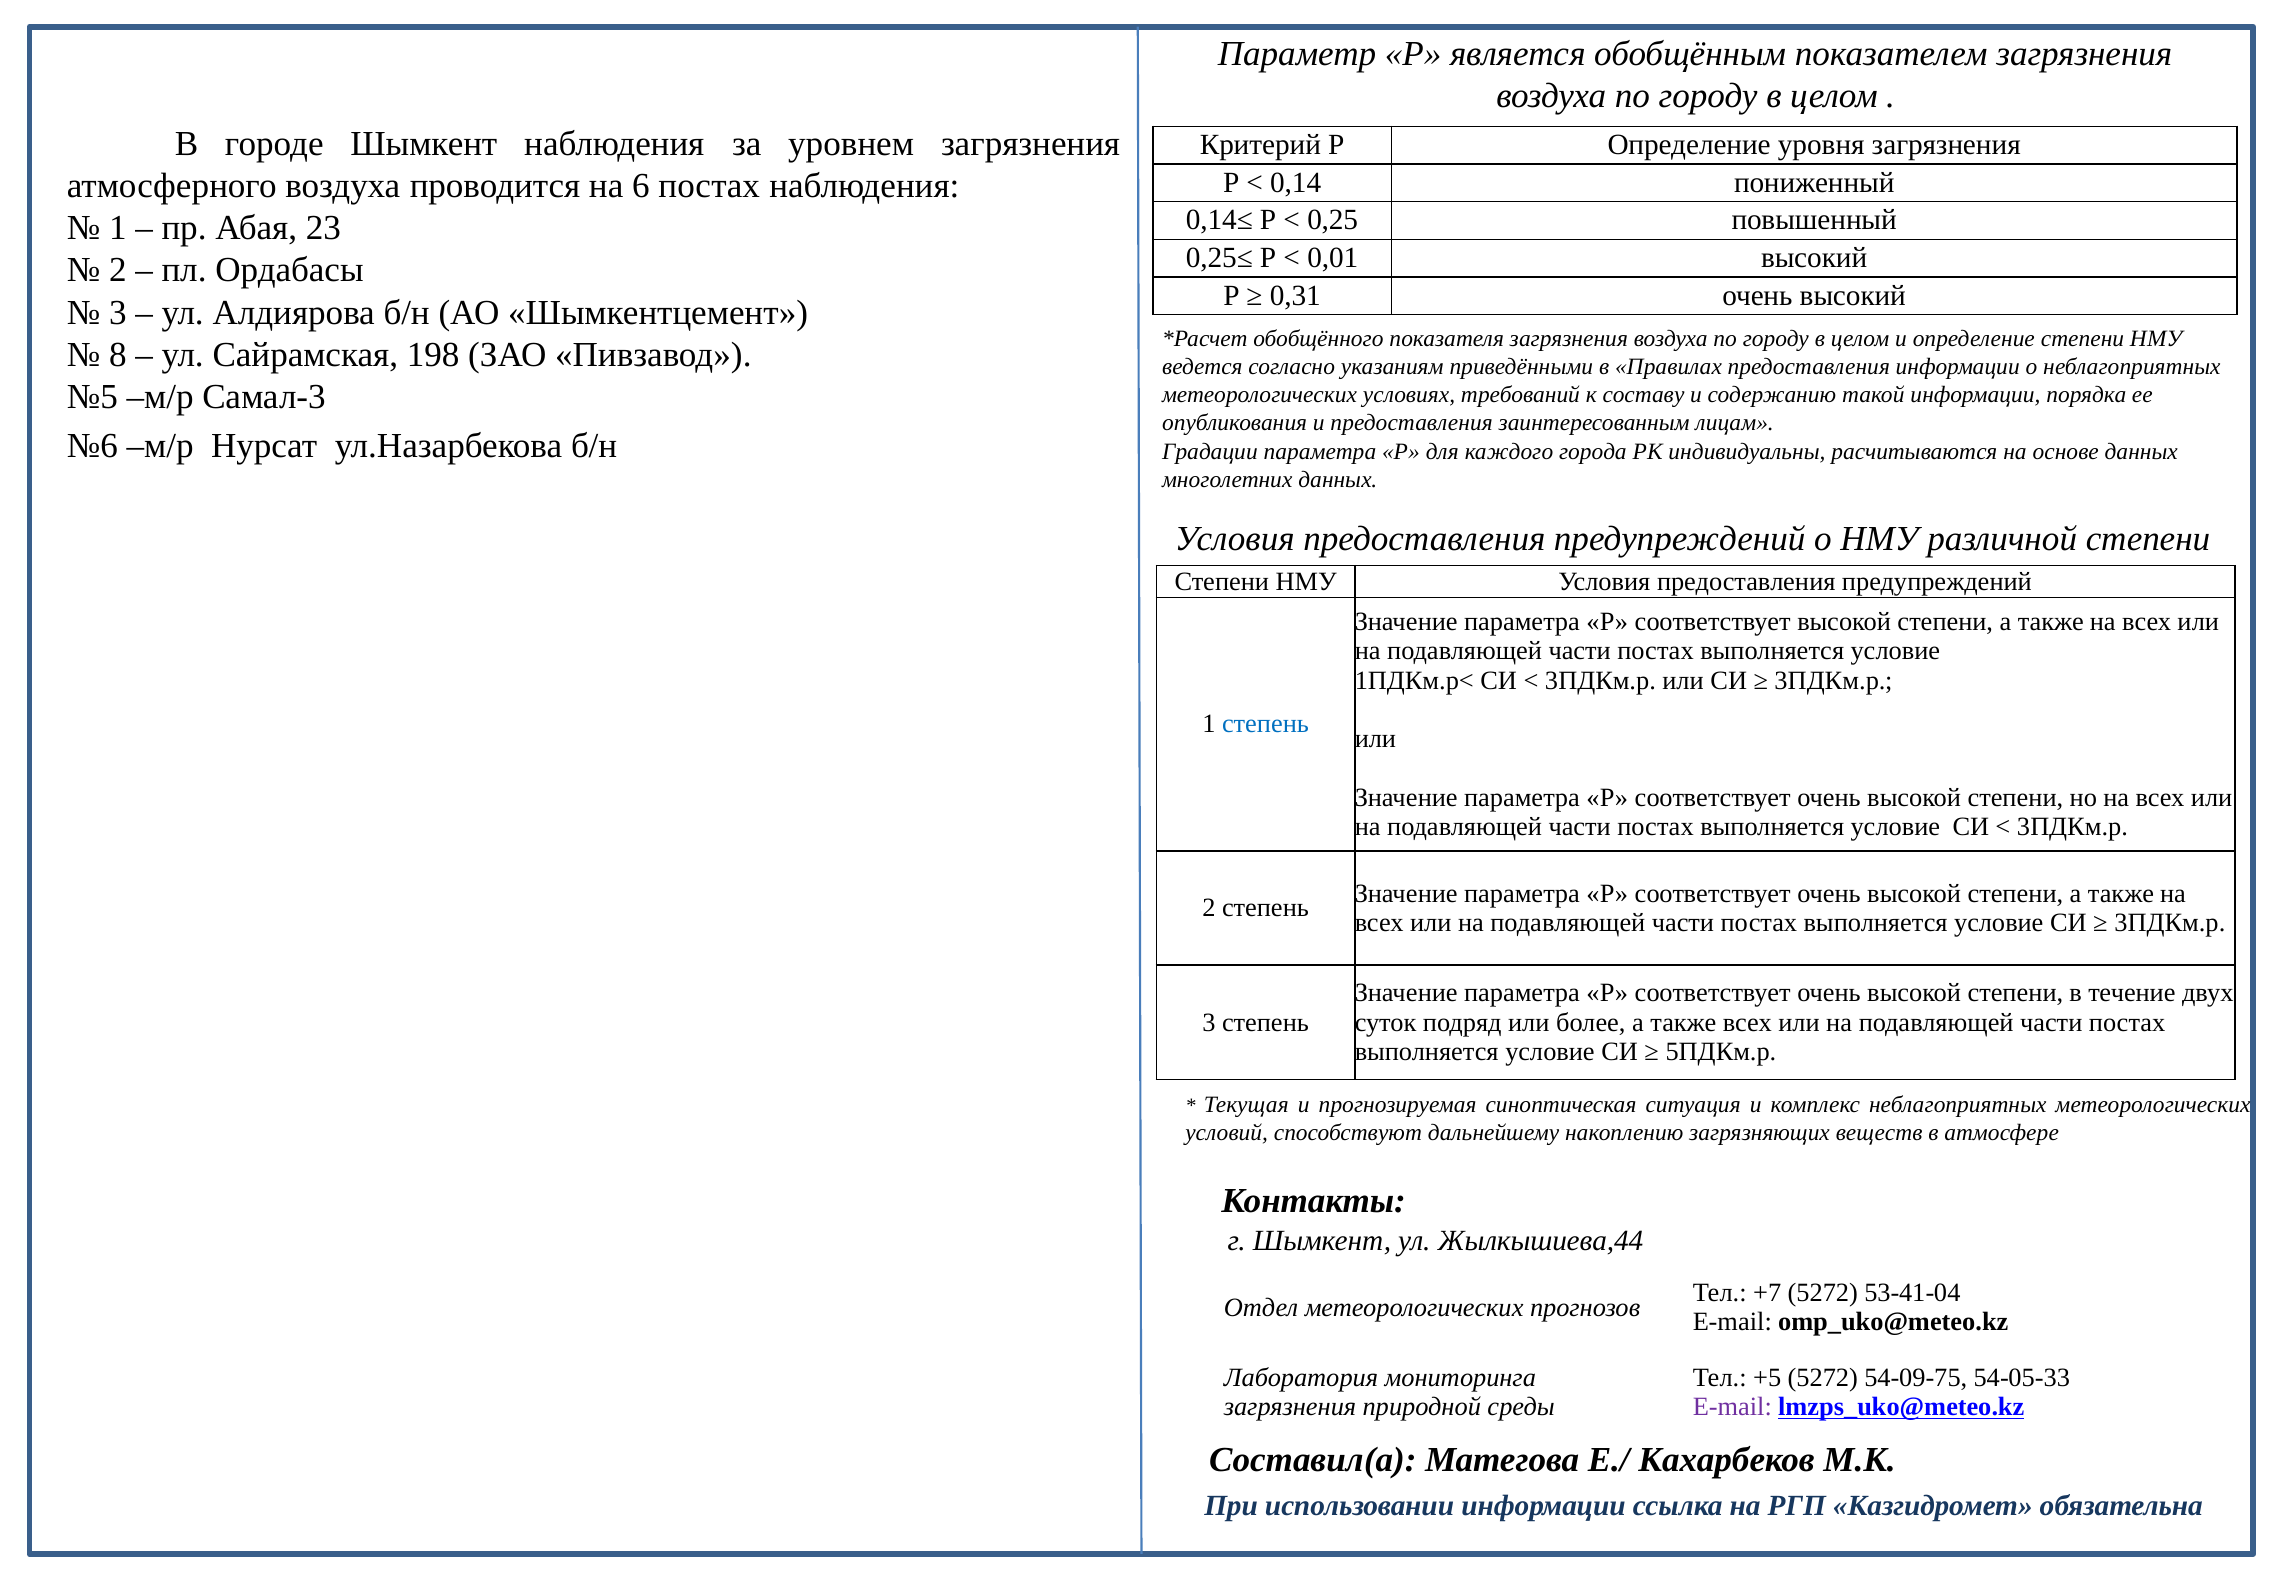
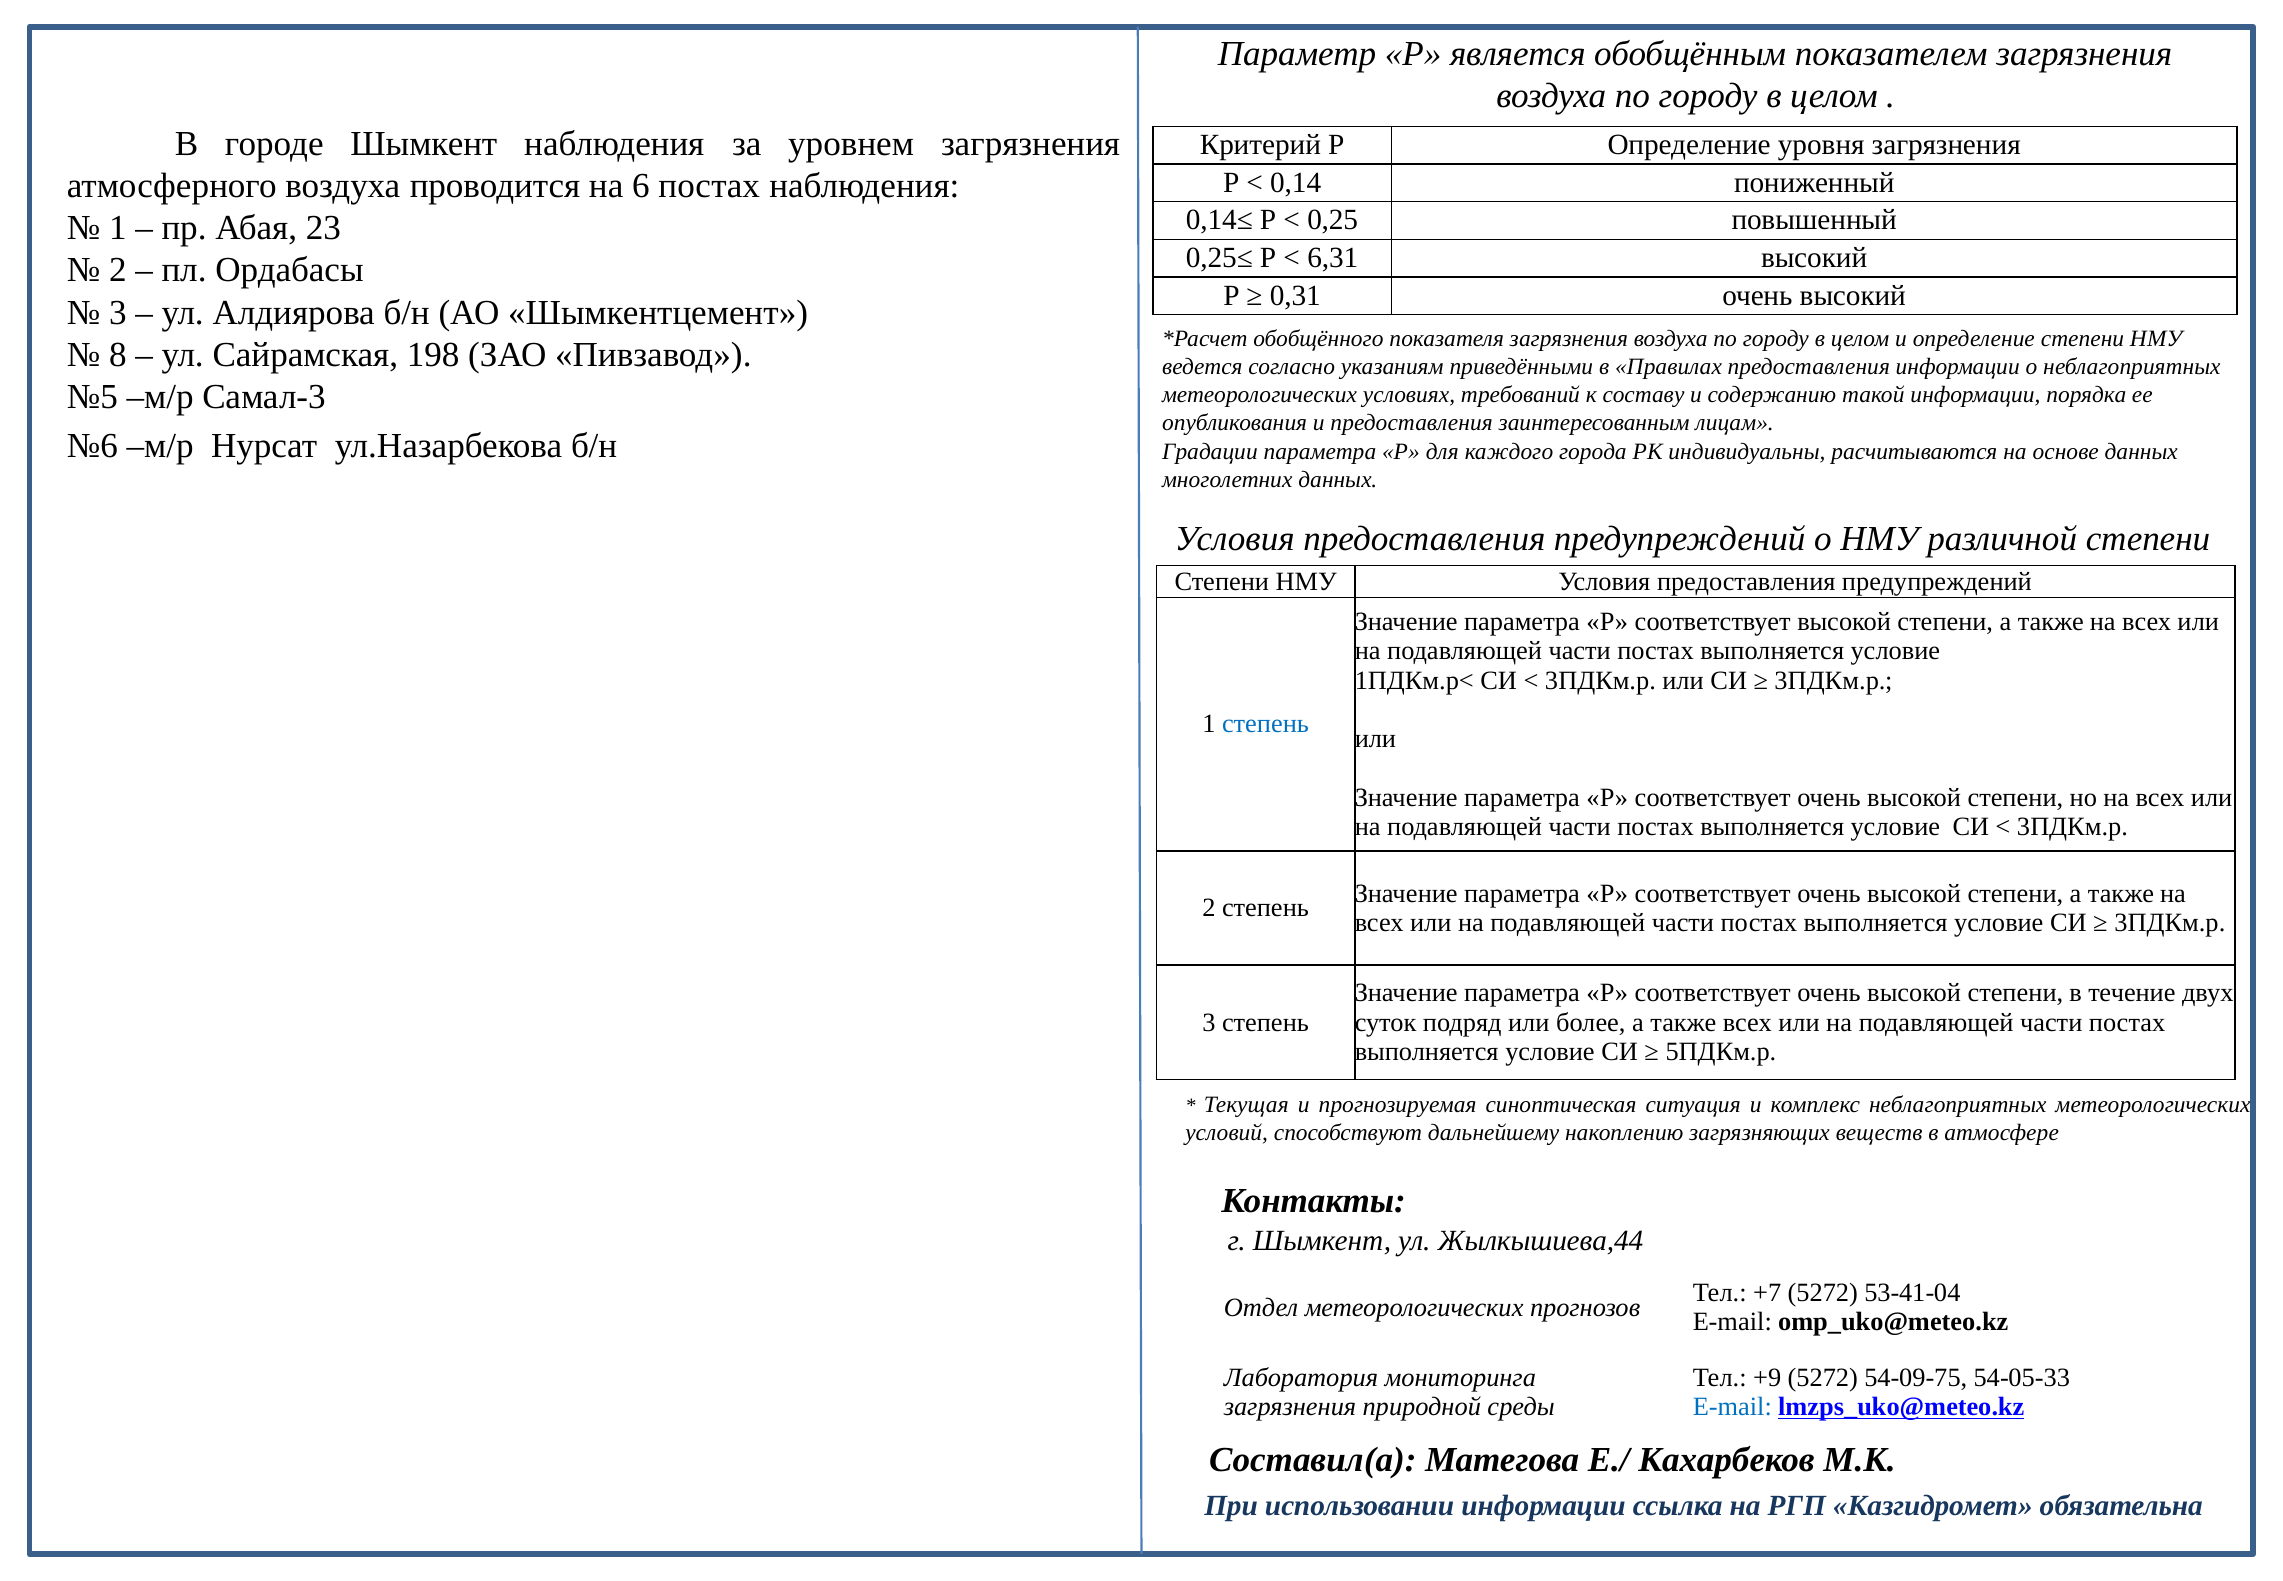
0,01: 0,01 -> 6,31 (1333, 258)
+5: +5 -> +9 (1767, 1377)
E-mail colour: purple -> blue (1732, 1406)
